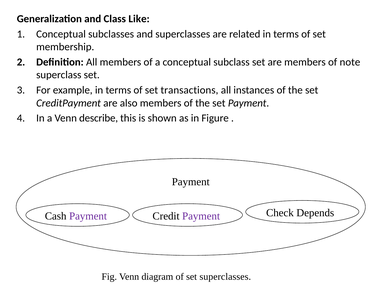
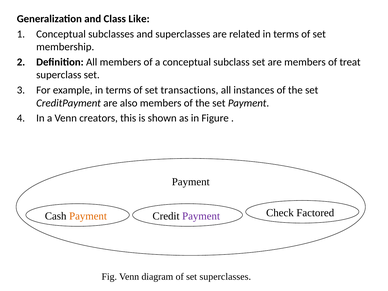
note: note -> treat (350, 62)
describe: describe -> creators (99, 118)
Payment colour: purple -> orange (88, 216)
Depends: Depends -> Factored (315, 213)
